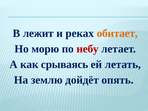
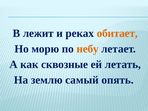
небу colour: red -> orange (88, 49)
срываясь: срываясь -> сквозные (65, 64)
дойдёт: дойдёт -> самый (82, 80)
